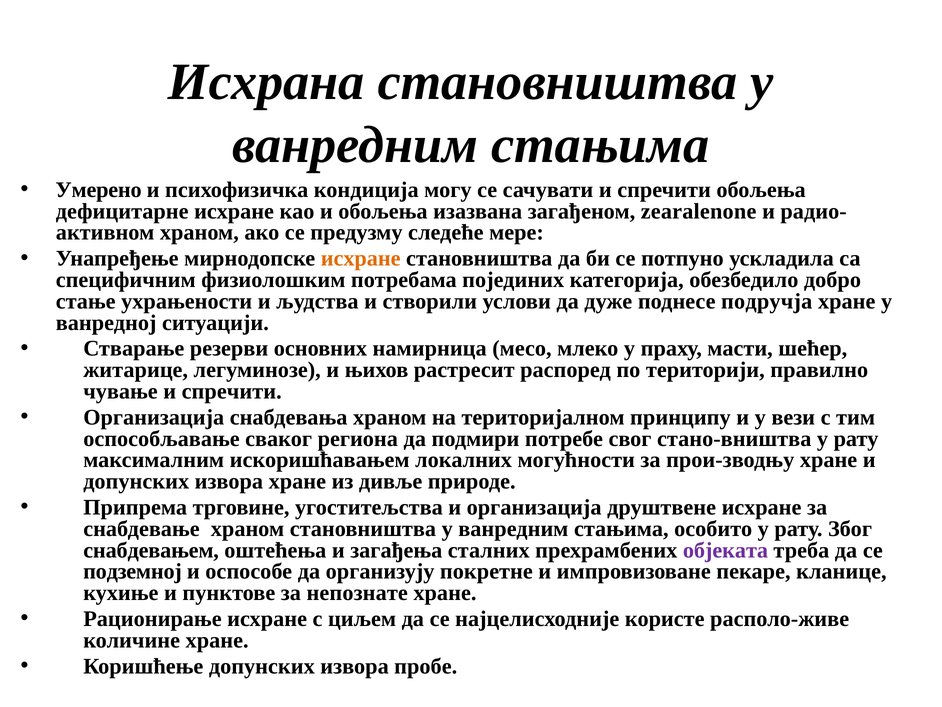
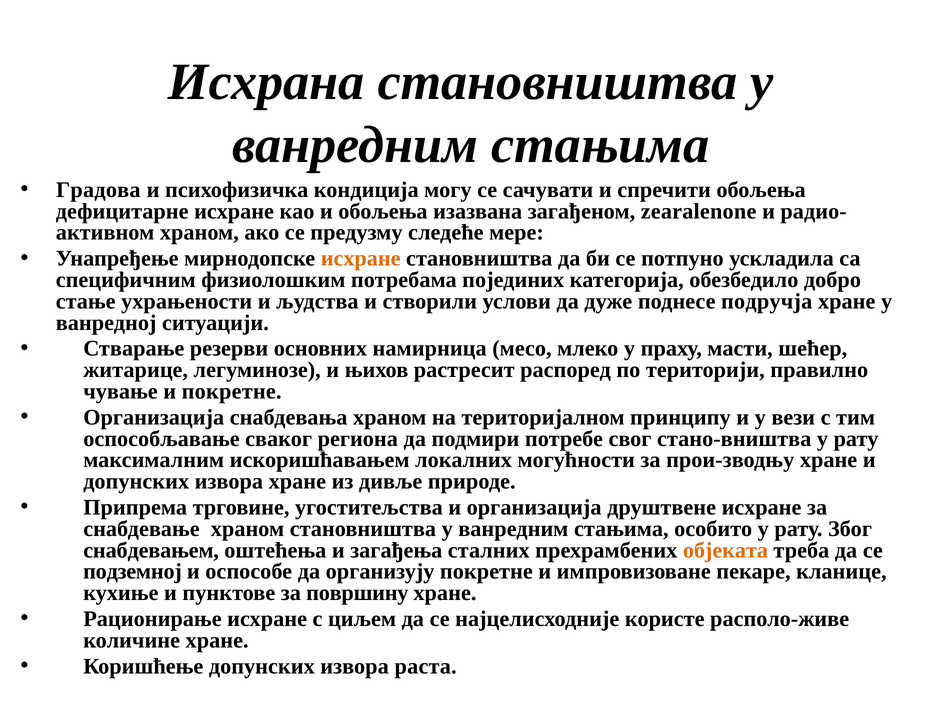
Умерено: Умерено -> Градова (98, 190)
чување и спречити: спречити -> покретне (232, 391)
објеката colour: purple -> orange (725, 550)
непознате: непознате -> површину (357, 593)
пробе: пробе -> раста (426, 666)
